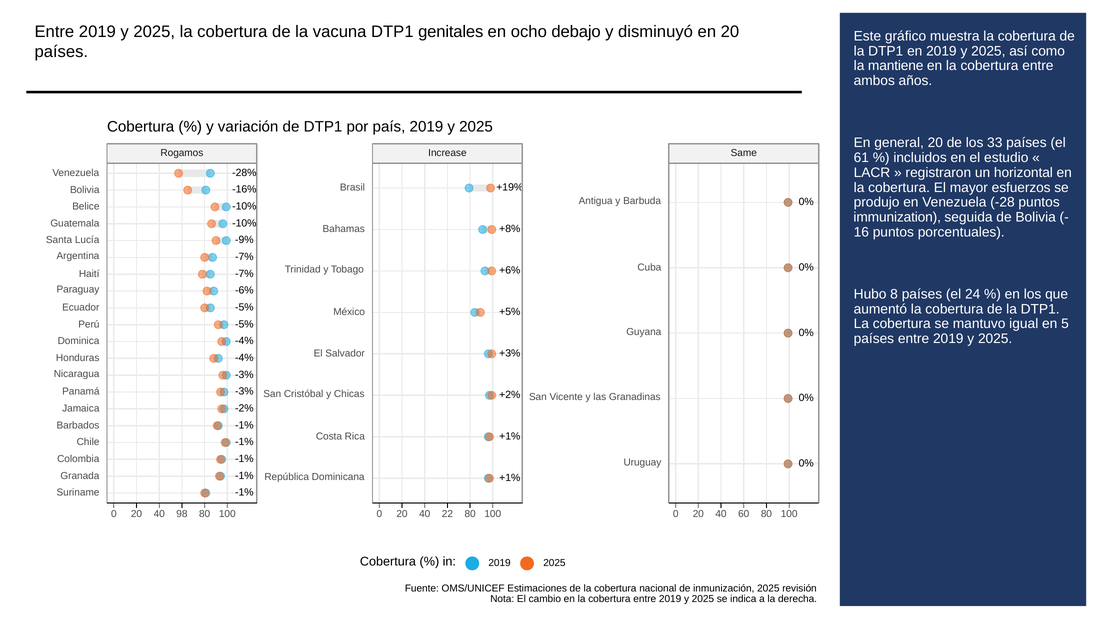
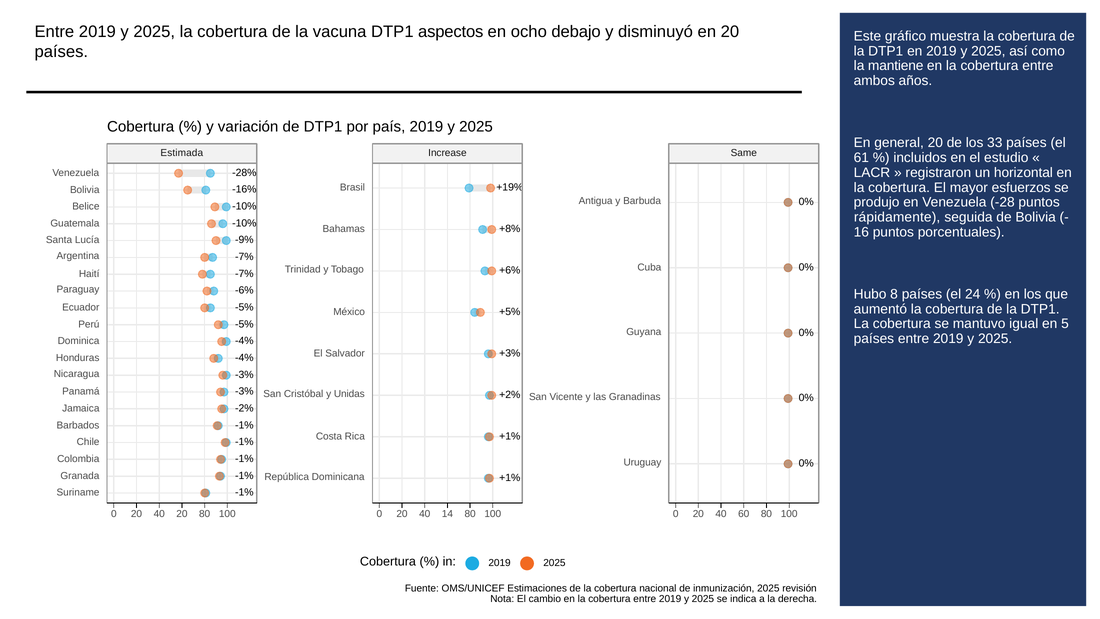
genitales: genitales -> aspectos (451, 32)
Rogamos: Rogamos -> Estimada (182, 153)
immunization: immunization -> rápidamente (897, 217)
Chicas: Chicas -> Unidas (349, 394)
40 98: 98 -> 20 (182, 513)
22: 22 -> 14 (447, 513)
